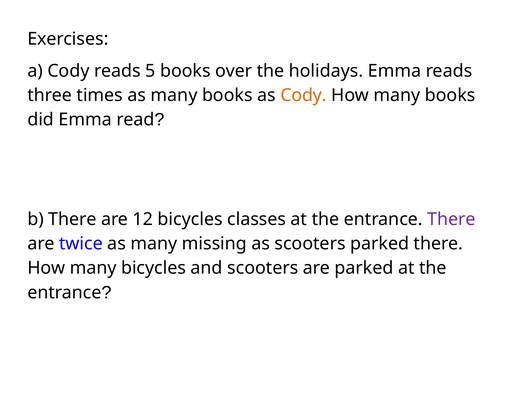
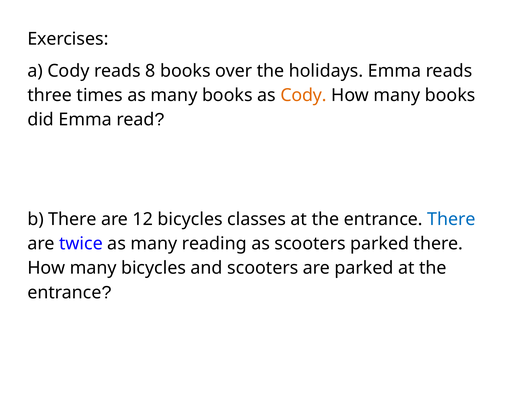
5: 5 -> 8 (150, 71)
There colour: purple -> blue (451, 219)
missing: missing -> reading (214, 244)
